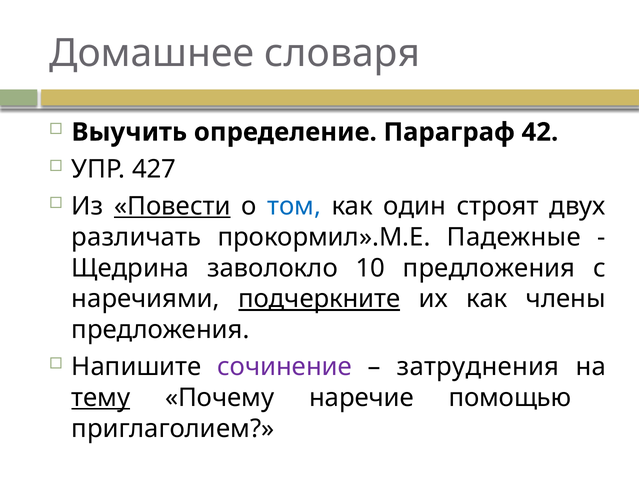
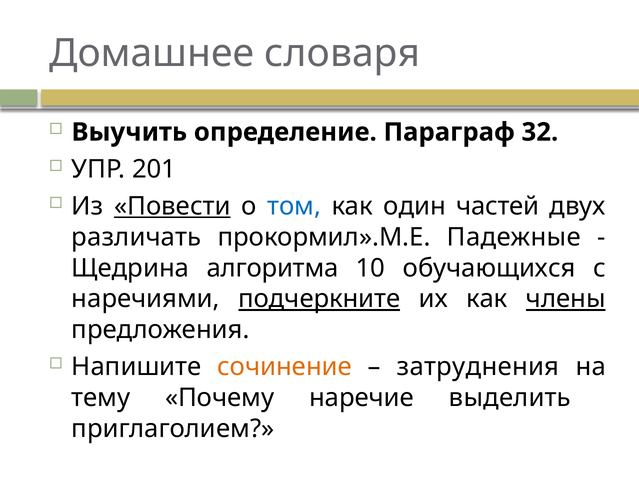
42: 42 -> 32 (540, 132)
427: 427 -> 201 (154, 169)
строят: строят -> частей (498, 206)
заволокло: заволокло -> алгоритма (273, 268)
10 предложения: предложения -> обучающихся (489, 268)
члены underline: none -> present (566, 299)
сочинение colour: purple -> orange (285, 367)
тему underline: present -> none (101, 398)
помощью: помощью -> выделить (510, 398)
